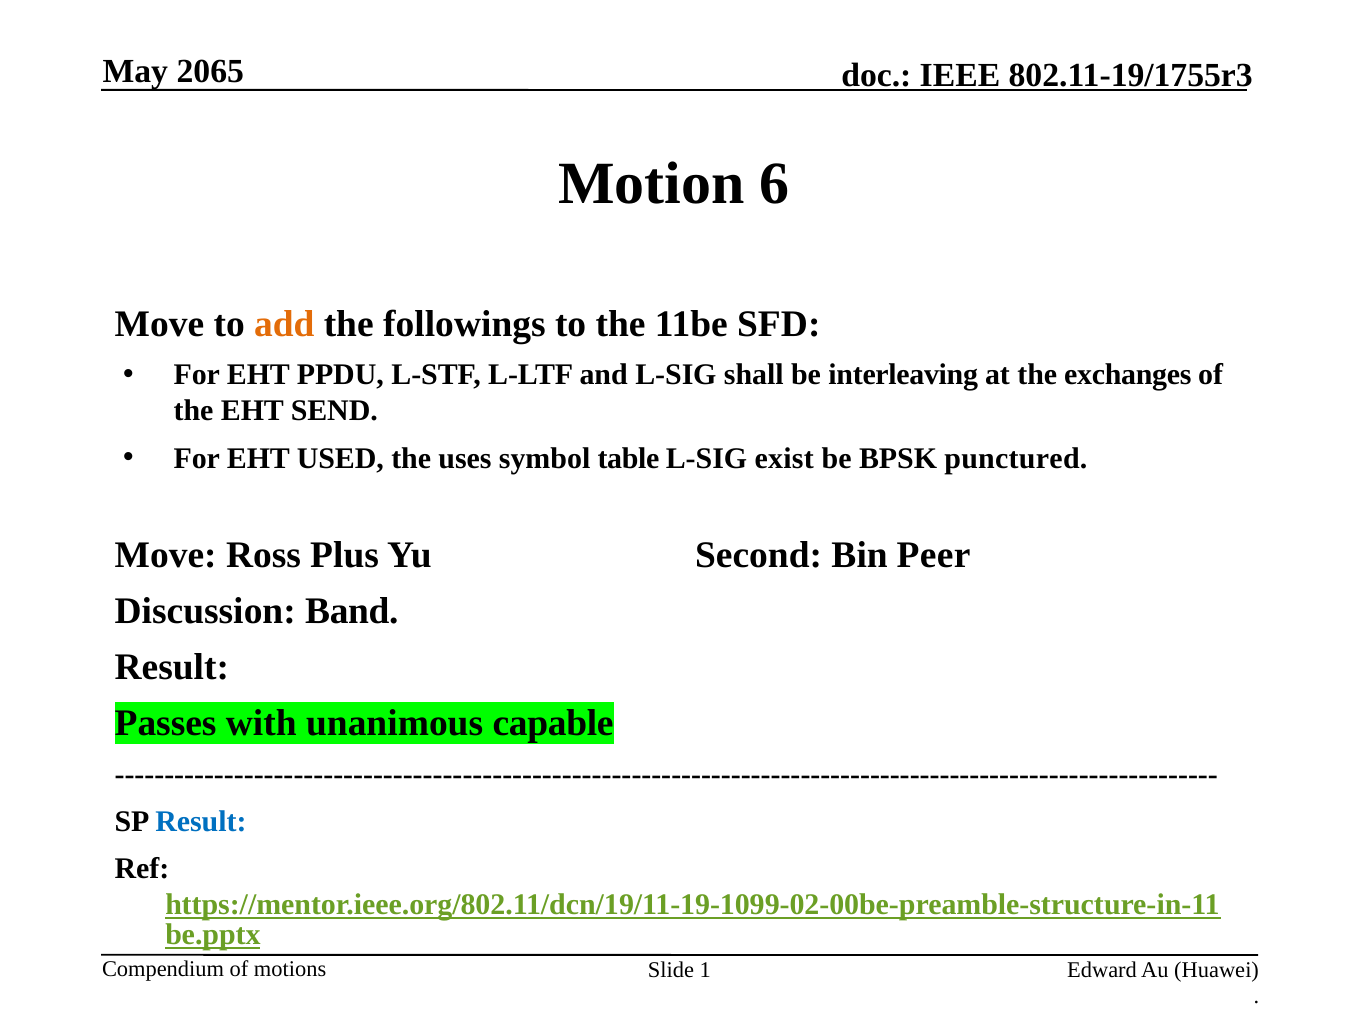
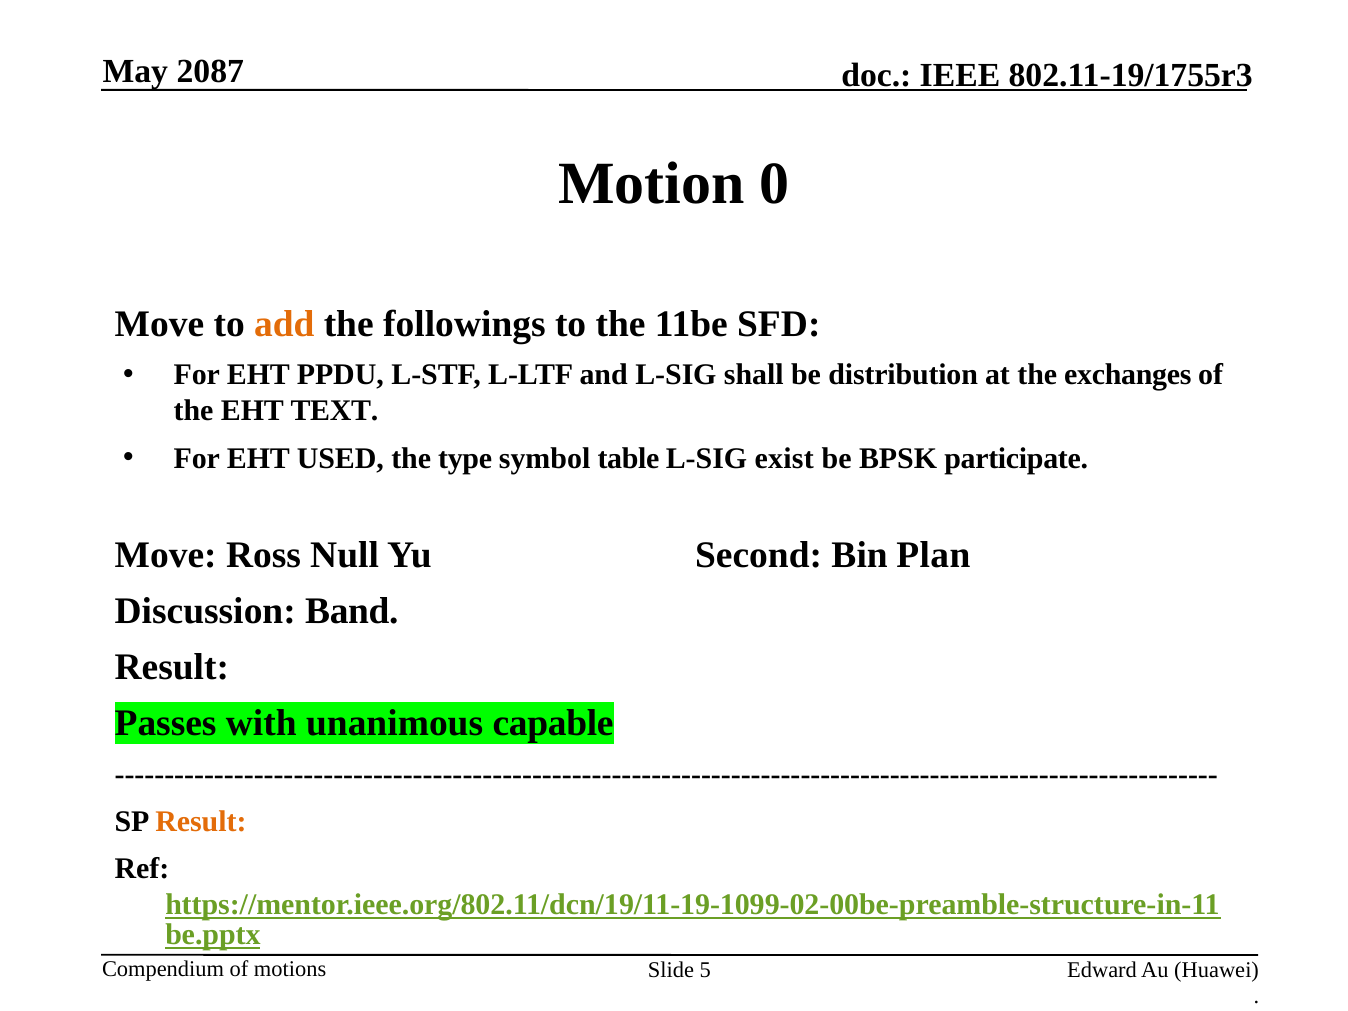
2065: 2065 -> 2087 (210, 71)
6: 6 -> 0 (774, 184)
interleaving: interleaving -> distribution (903, 375)
SEND: SEND -> TEXT (334, 411)
uses: uses -> type (465, 458)
punctured: punctured -> participate (1016, 458)
Plus: Plus -> Null (345, 555)
Peer: Peer -> Plan (933, 555)
Result colour: blue -> orange (201, 822)
1: 1 -> 5 (705, 970)
